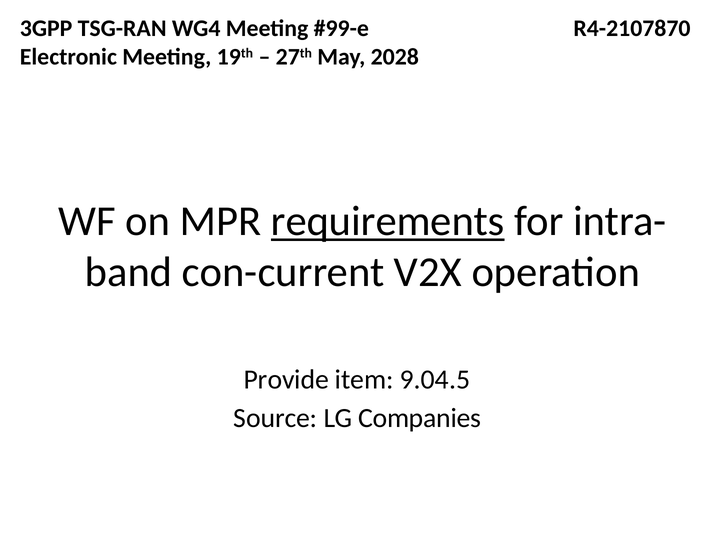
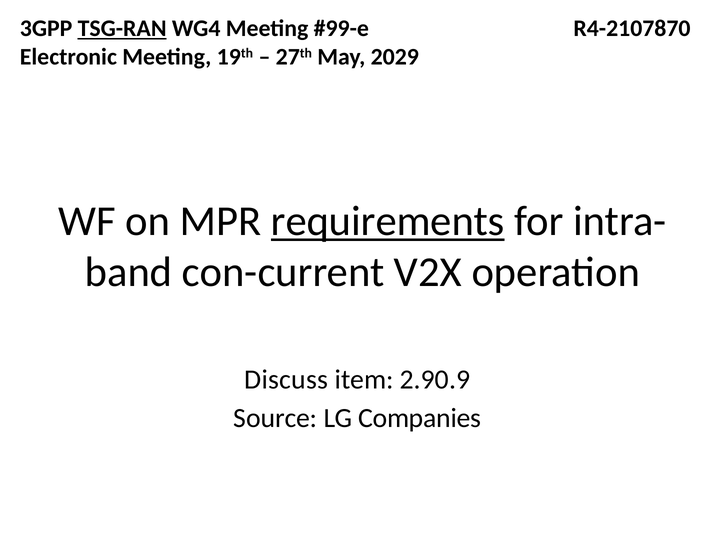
TSG-RAN underline: none -> present (122, 29)
2028: 2028 -> 2029 (395, 57)
Provide: Provide -> Discuss (286, 380)
9.04.5: 9.04.5 -> 2.90.9 (435, 380)
